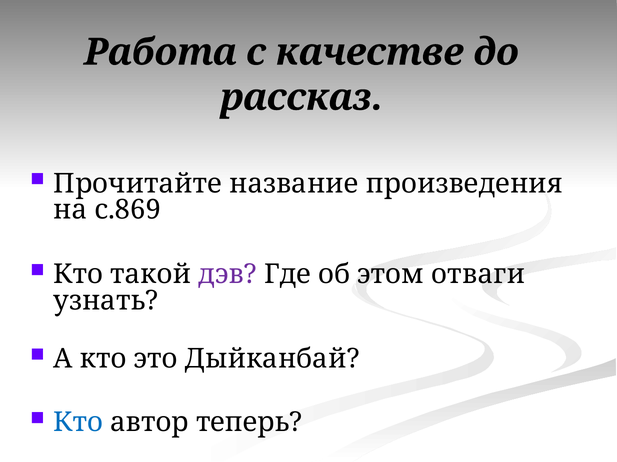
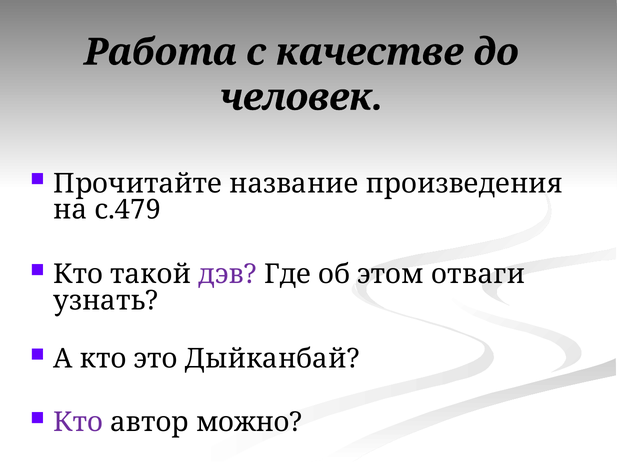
рассказ: рассказ -> человек (302, 98)
с.869: с.869 -> с.479 (128, 210)
Кто colour: blue -> purple (78, 423)
теперь: теперь -> можно (249, 423)
